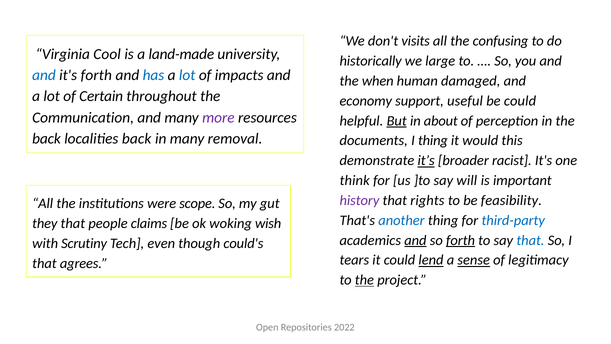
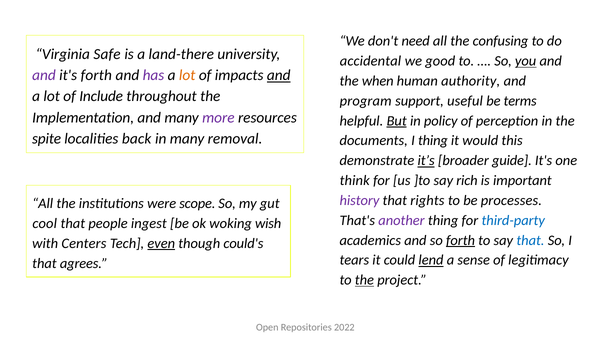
visits: visits -> need (416, 41)
Cool: Cool -> Safe (107, 54)
land-made: land-made -> land-there (181, 54)
historically: historically -> accidental (370, 61)
large: large -> good (440, 61)
you underline: none -> present (526, 61)
and colour: blue -> purple (44, 75)
has colour: blue -> purple (153, 75)
lot colour: blue -> orange (187, 75)
and underline: none -> present (279, 75)
damaged: damaged -> authority (471, 81)
Certain: Certain -> Include (101, 96)
economy: economy -> program (366, 101)
be could: could -> terms (520, 101)
Communication: Communication -> Implementation (83, 117)
about: about -> policy (441, 121)
back: back -> spite (47, 138)
racist: racist -> guide (512, 160)
will: will -> rich (467, 180)
feasibility: feasibility -> processes (511, 200)
another colour: blue -> purple (401, 220)
they: they -> cool (45, 223)
claims: claims -> ingest (149, 223)
and underline: present -> none (415, 240)
Scrutiny: Scrutiny -> Centers (84, 243)
even underline: none -> present (161, 243)
sense underline: present -> none (474, 260)
